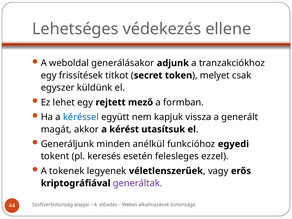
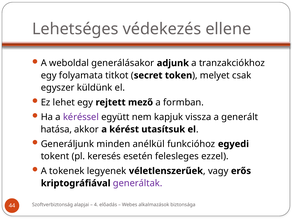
frissítések: frissítések -> folyamata (81, 75)
kéréssel colour: blue -> purple (81, 117)
magát: magát -> hatása (56, 129)
